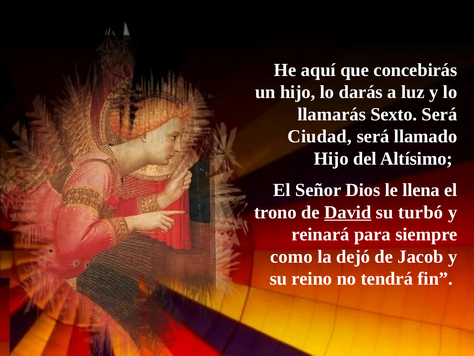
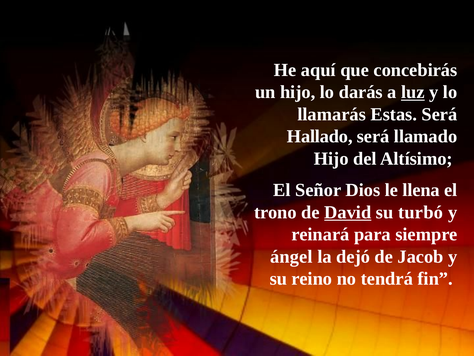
luz underline: none -> present (413, 92)
Sexto: Sexto -> Estas (394, 114)
Ciudad: Ciudad -> Hallado (320, 136)
como: como -> ángel (291, 256)
